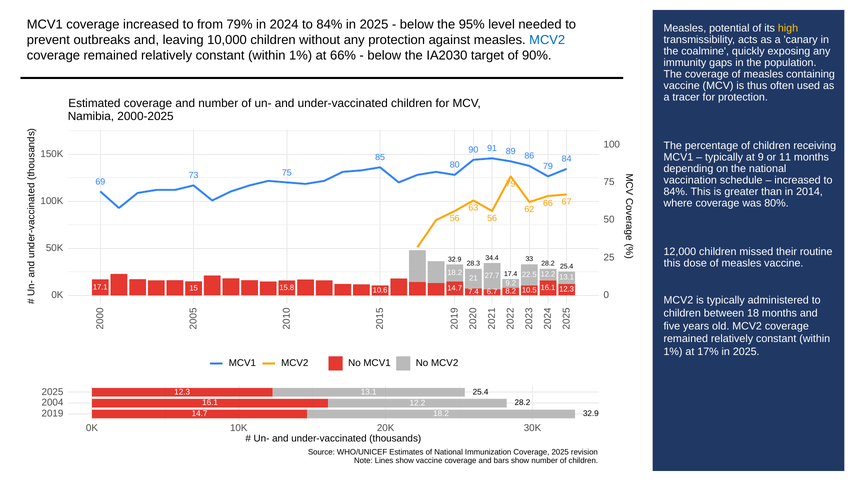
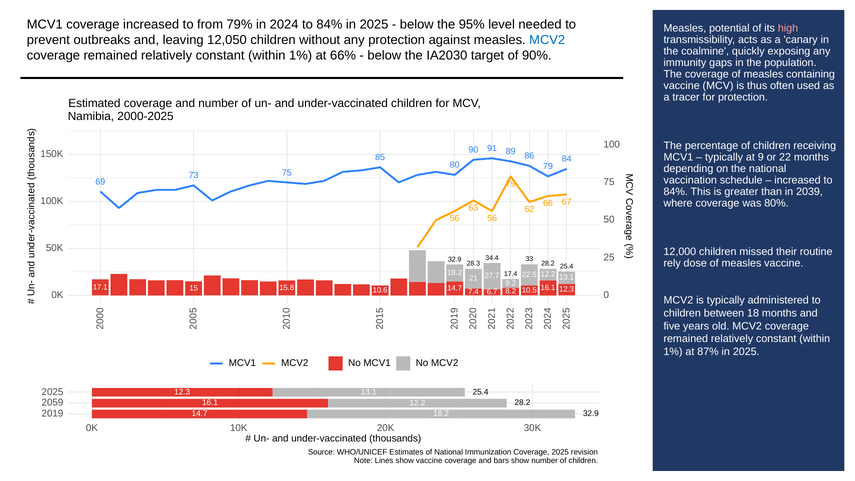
high colour: yellow -> pink (788, 28)
10,000: 10,000 -> 12,050 (227, 40)
11: 11 -> 22 (785, 157)
2014: 2014 -> 2039 (810, 192)
this: this -> rely (672, 263)
17%: 17% -> 87% (708, 352)
2004: 2004 -> 2059 (52, 403)
